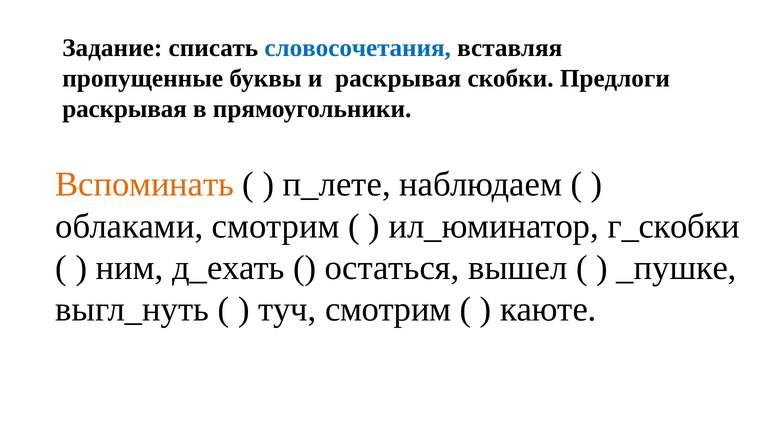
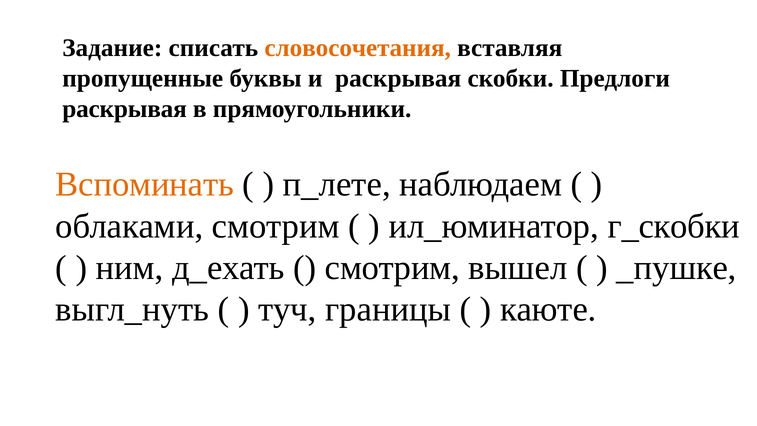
словосочетания colour: blue -> orange (358, 48)
остаться: остаться -> смотрим (392, 268)
туч смотрим: смотрим -> границы (388, 309)
